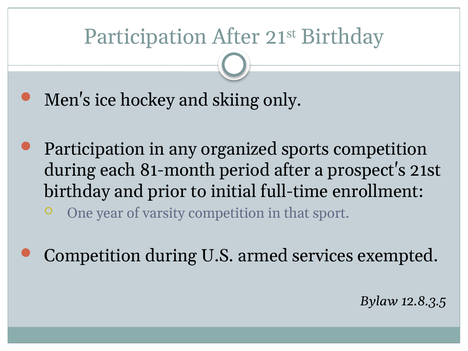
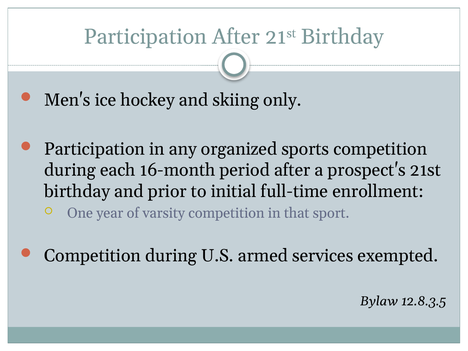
81-month: 81-month -> 16-month (178, 170)
